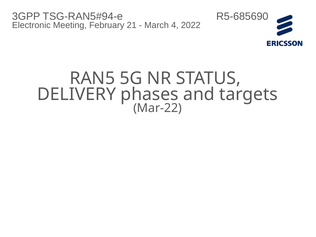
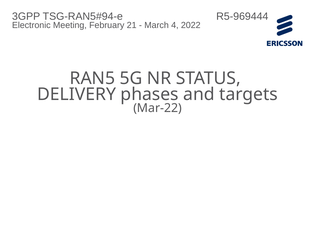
R5-685690: R5-685690 -> R5-969444 (242, 17)
